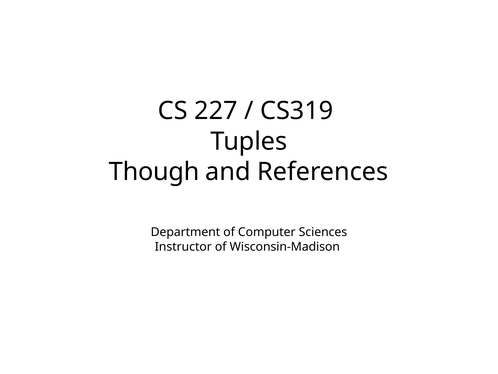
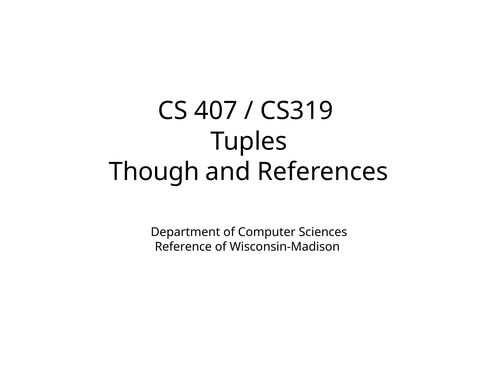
227: 227 -> 407 (216, 111)
Instructor: Instructor -> Reference (183, 246)
